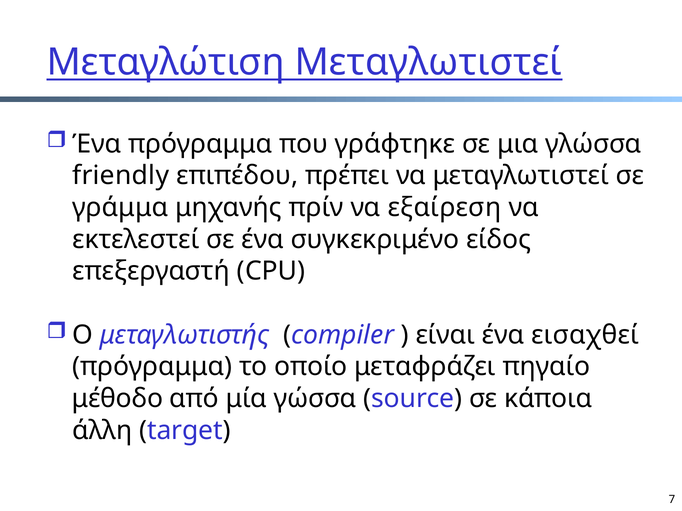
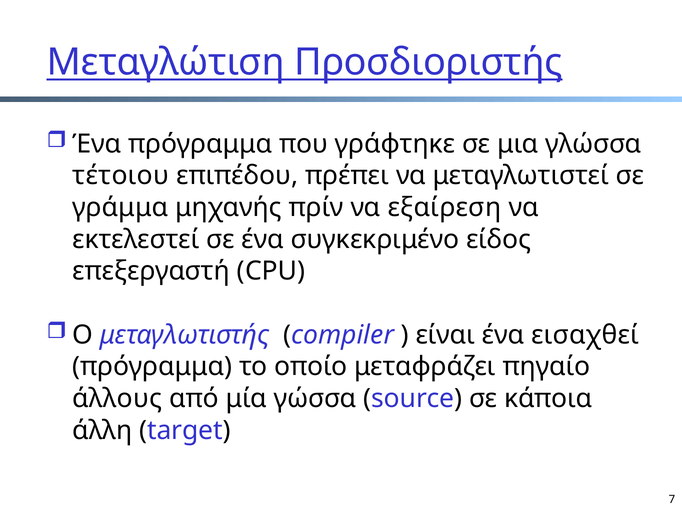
Μεταγλώτιση Μεταγλωτιστεί: Μεταγλωτιστεί -> Προσδιοριστής (428, 62)
friendly: friendly -> τέτοιου (121, 176)
μέθοδο: μέθοδο -> άλλους (117, 399)
